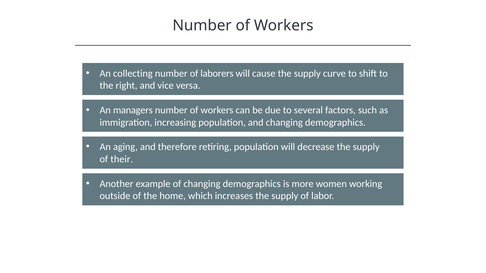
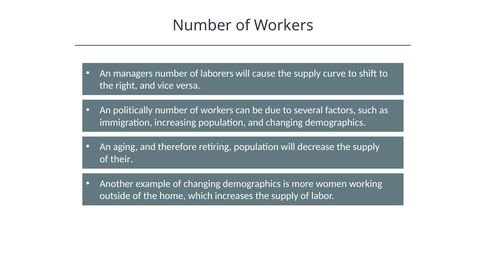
collecting: collecting -> managers (133, 74)
managers: managers -> politically (133, 110)
